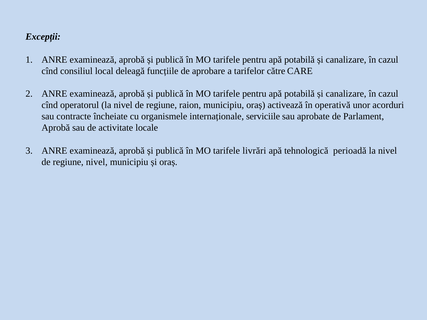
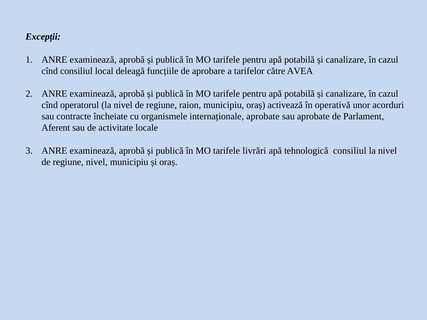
CARE: CARE -> AVEA (300, 71)
internaționale serviciile: serviciile -> aprobate (263, 117)
Aprobă: Aprobă -> Aferent (56, 128)
tehnologică perioadă: perioadă -> consiliul (350, 151)
